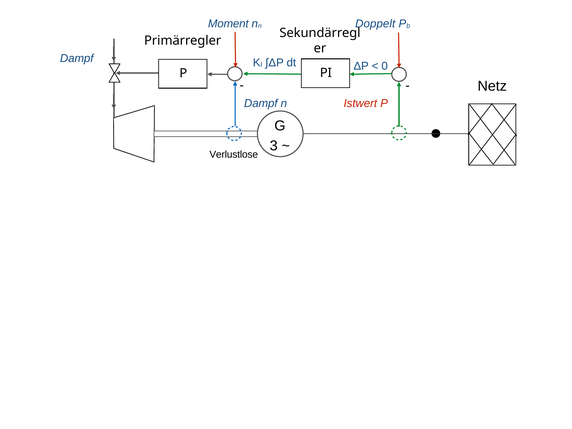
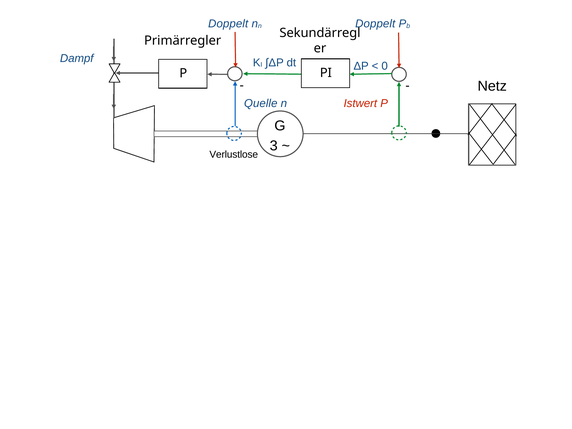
Moment: Moment -> Doppelt (228, 24)
Dampf: Dampf -> Quelle (261, 103)
